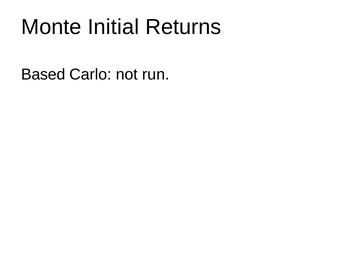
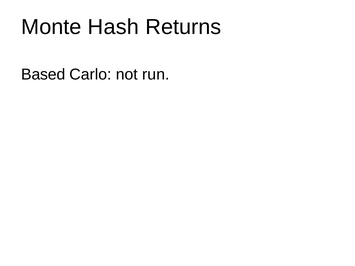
Initial: Initial -> Hash (113, 27)
